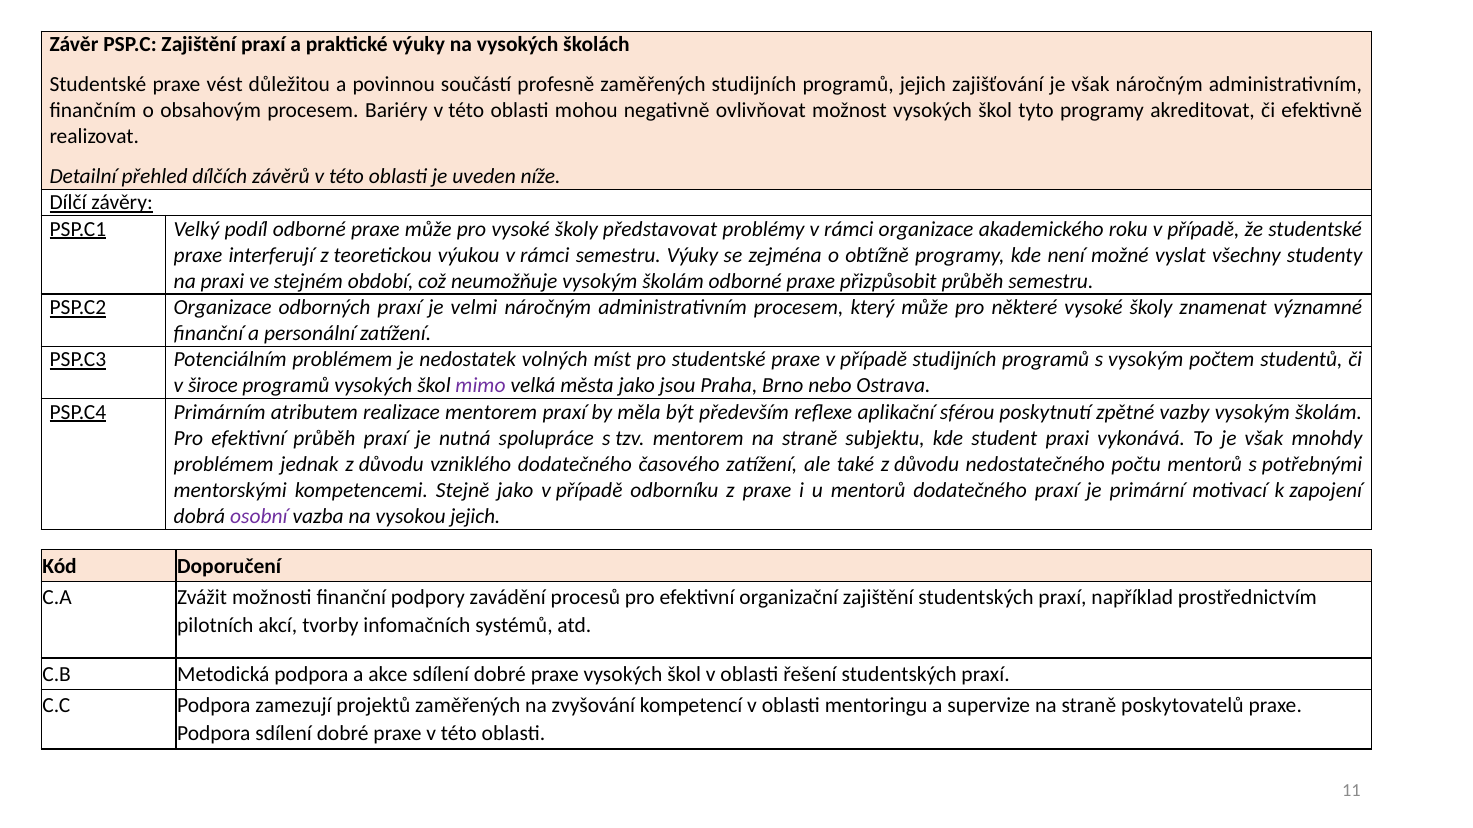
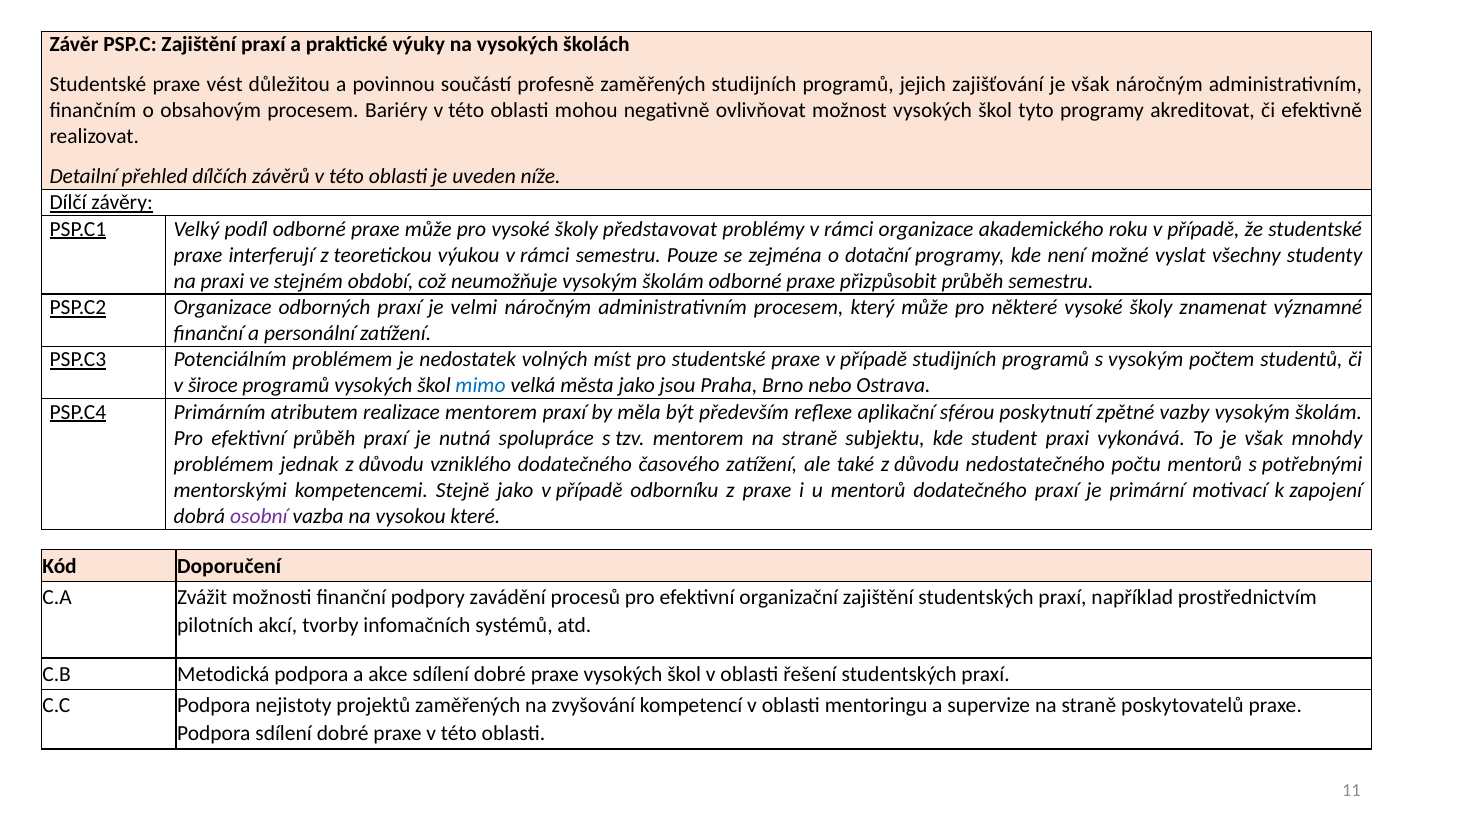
semestru Výuky: Výuky -> Pouze (692, 255)
obtížně: obtížně -> dotační (877, 255)
mimo colour: purple -> blue (481, 386)
vysokou jejich: jejich -> které (475, 517)
zamezují: zamezují -> nejistoty (293, 706)
